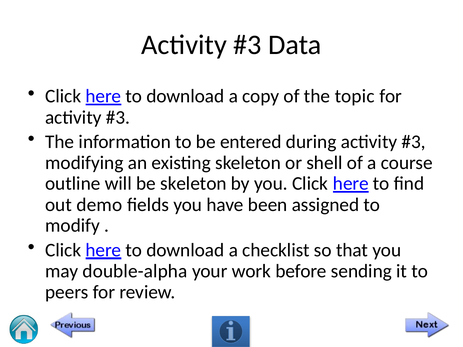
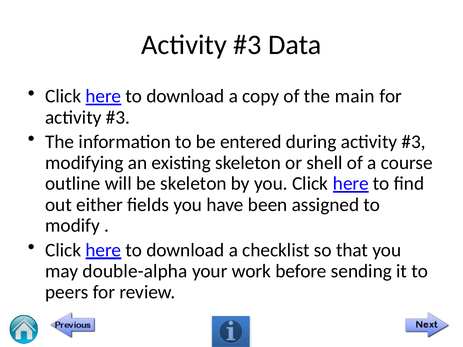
topic: topic -> main (355, 96)
demo: demo -> either (100, 205)
